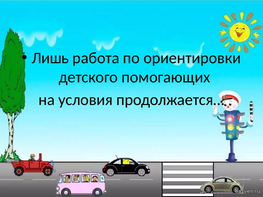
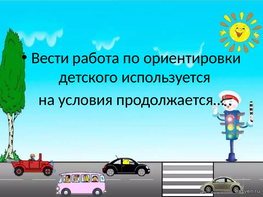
Лишь: Лишь -> Вести (50, 58)
помогающих: помогающих -> используется (166, 77)
